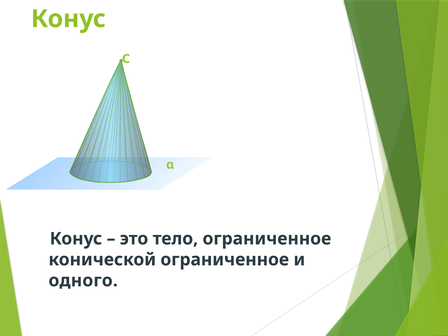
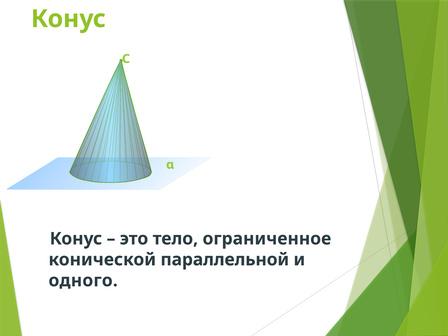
конической ограниченное: ограниченное -> параллельной (225, 260)
